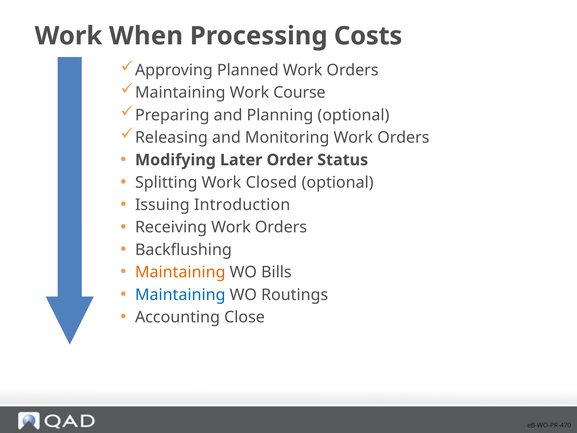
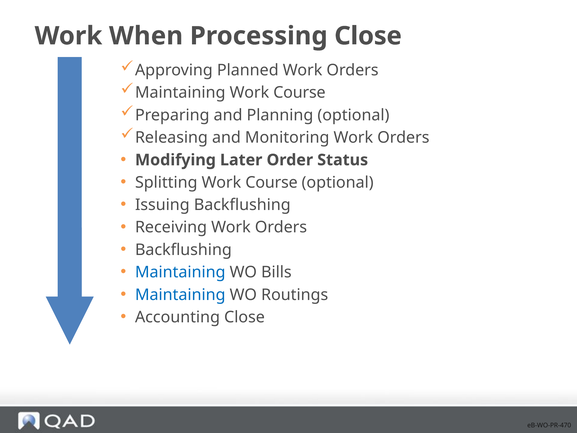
Processing Costs: Costs -> Close (368, 36)
Splitting Work Closed: Closed -> Course (272, 182)
Issuing Introduction: Introduction -> Backflushing (242, 205)
Maintaining colour: orange -> blue (180, 272)
